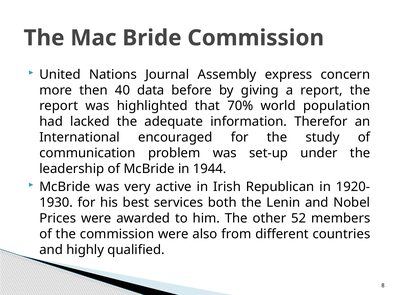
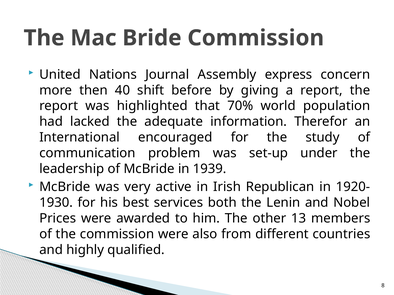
data: data -> shift (151, 90)
1944: 1944 -> 1939 (210, 169)
52: 52 -> 13 (299, 219)
